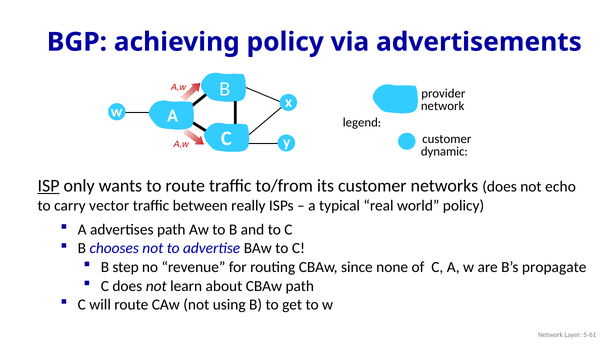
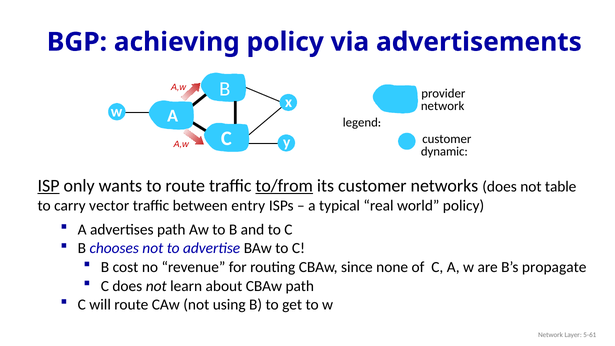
to/from underline: none -> present (284, 186)
echo: echo -> table (561, 186)
really: really -> entry (248, 205)
step: step -> cost (126, 267)
